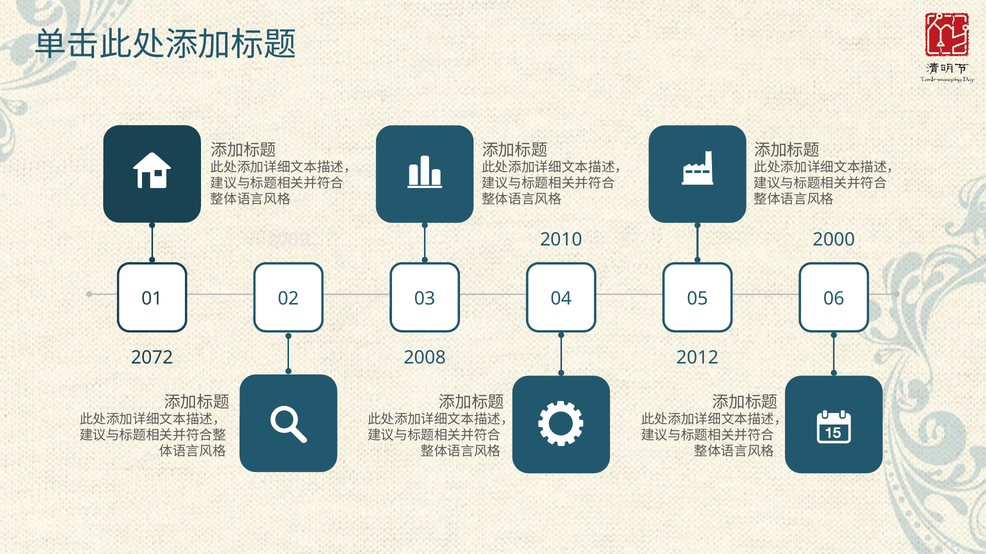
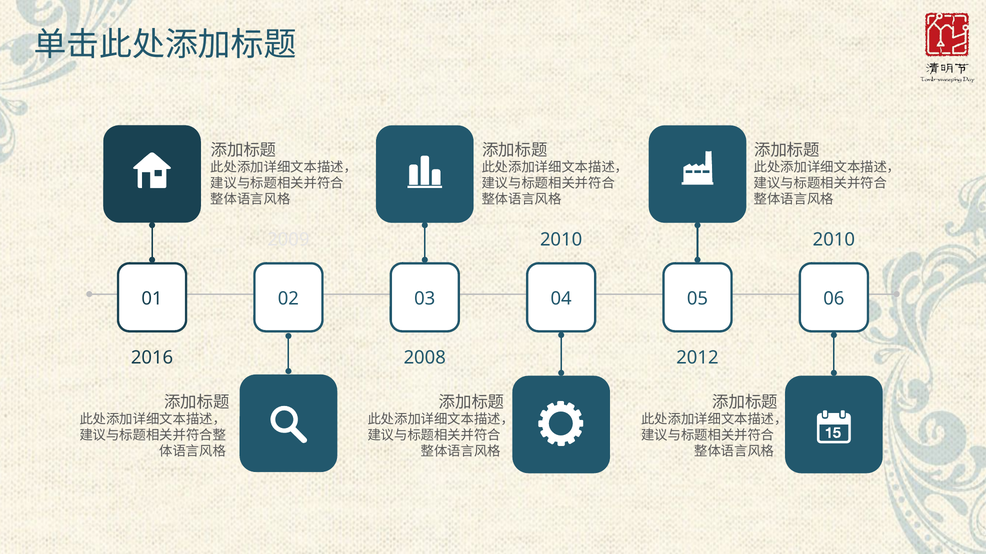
2000: 2000 -> 2010 (834, 240)
2072: 2072 -> 2016 (152, 358)
